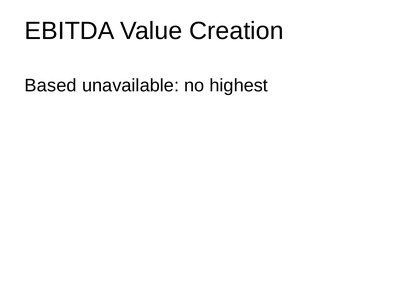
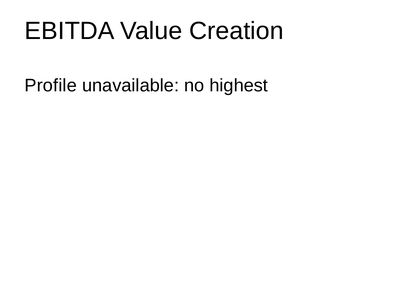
Based: Based -> Profile (51, 86)
